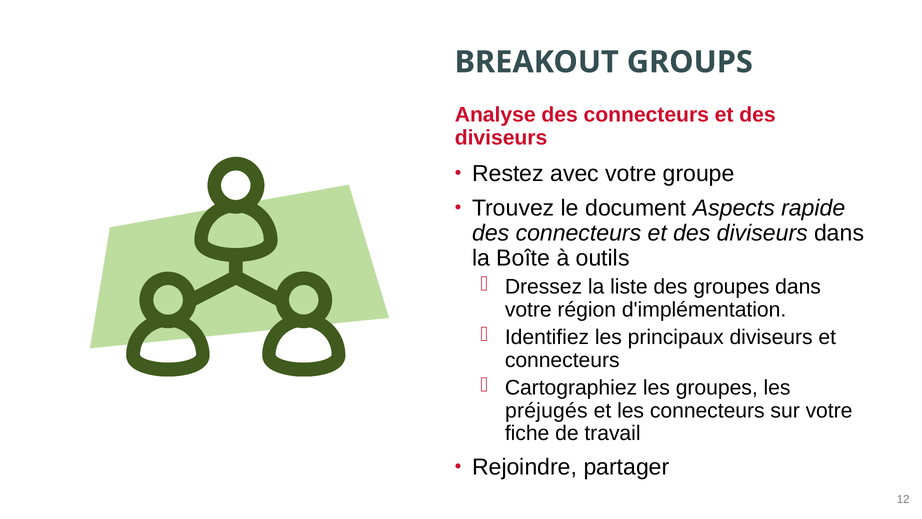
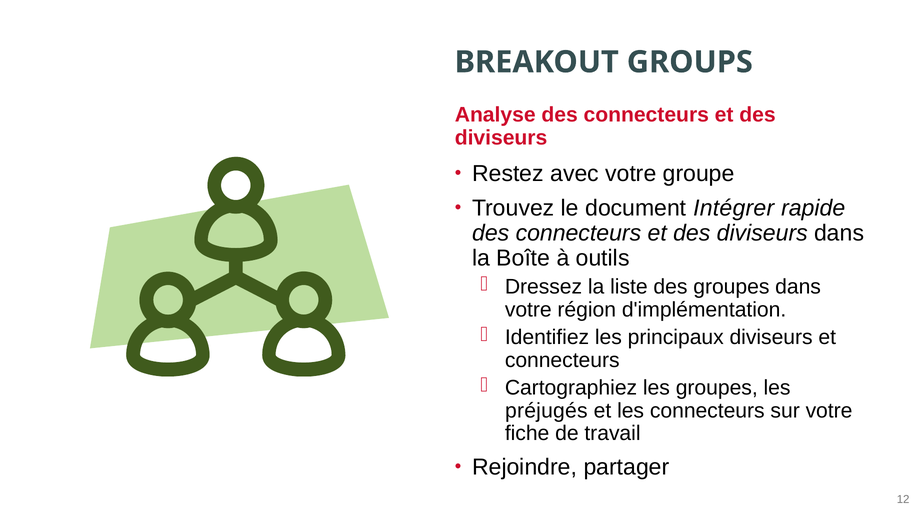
Aspects: Aspects -> Intégrer (734, 208)
